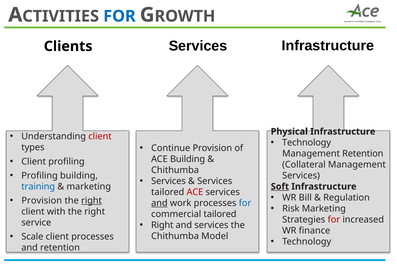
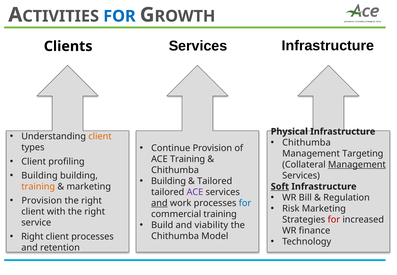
client colour: red -> orange (100, 136)
Technology: Technology -> Chithumba (306, 142)
Management Retention: Retention -> Targeting (363, 153)
ACE Building: Building -> Training (188, 159)
Management underline: none -> present (357, 164)
Profiling: Profiling -> Building (40, 175)
Services: Services -> Building (169, 181)
Services: Services -> Tailored (215, 181)
training colour: blue -> orange (38, 186)
ACE colour: red -> purple (195, 192)
right underline: present -> none (92, 201)
commercial tailored: tailored -> training (220, 214)
Right: Right -> Build (162, 225)
and services: services -> viability (211, 225)
Scale: Scale -> Right (32, 237)
